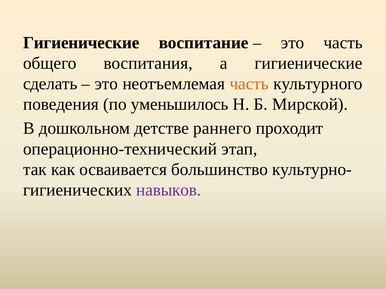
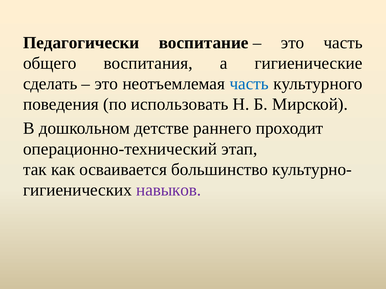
Гигиенические: Гигиенические -> Педагогически (81, 43)
часть colour: orange -> blue (249, 84)
уменьшилось: уменьшилось -> использовать (180, 104)
